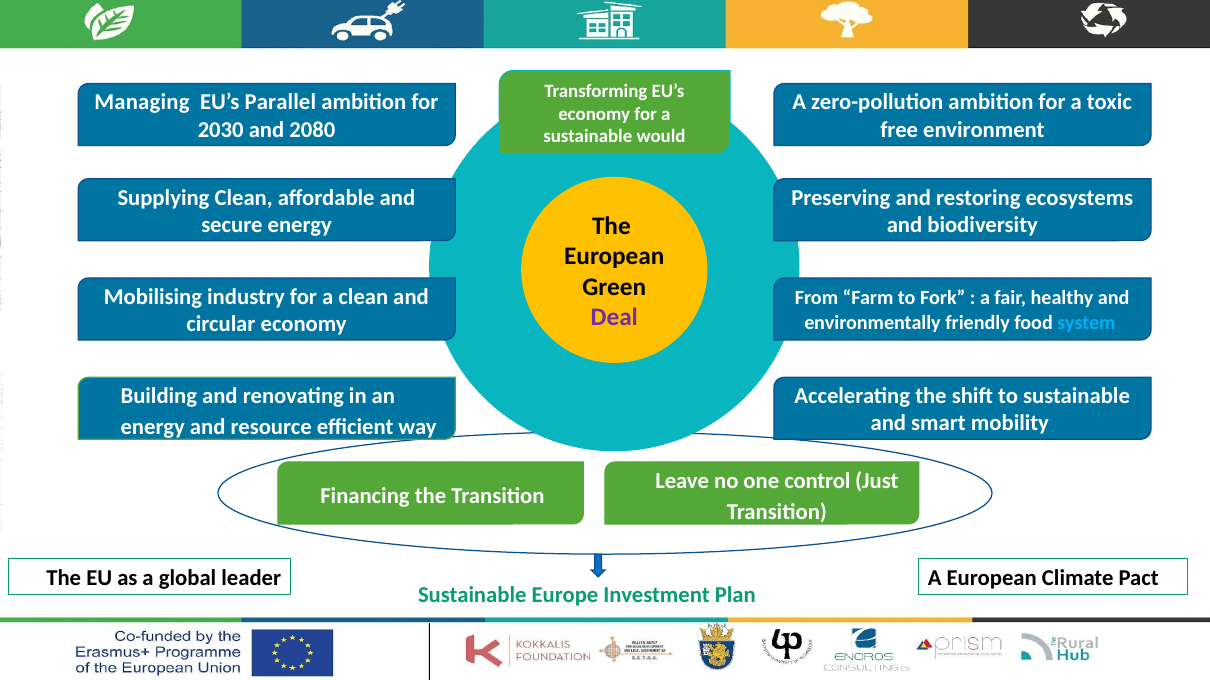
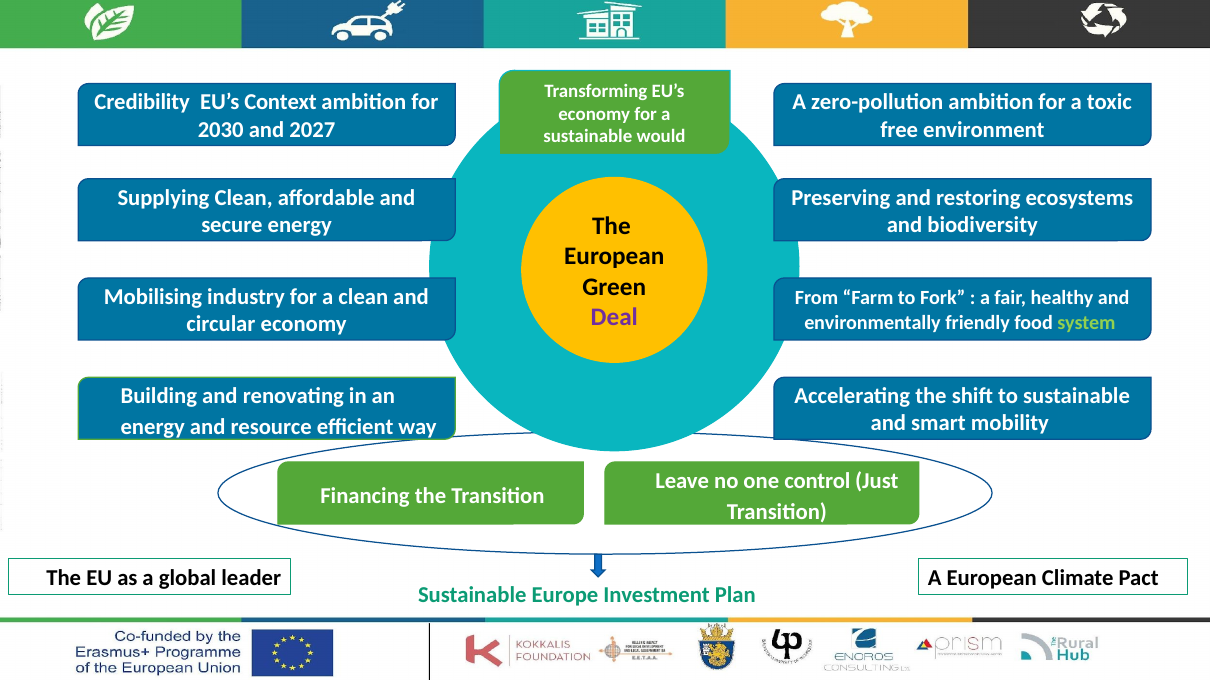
Managing: Managing -> Credibility (142, 103)
Parallel: Parallel -> Context (281, 103)
2080: 2080 -> 2027 (312, 130)
system colour: light blue -> light green (1086, 323)
